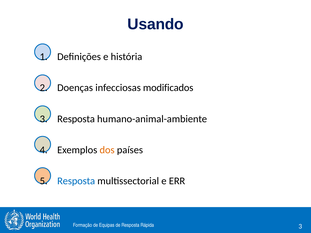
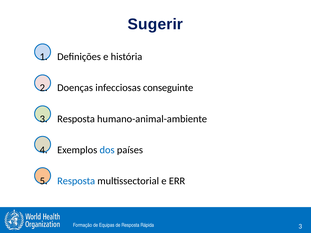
Usando: Usando -> Sugerir (155, 24)
modificados: modificados -> conseguinte (168, 88)
dos colour: orange -> blue (107, 150)
